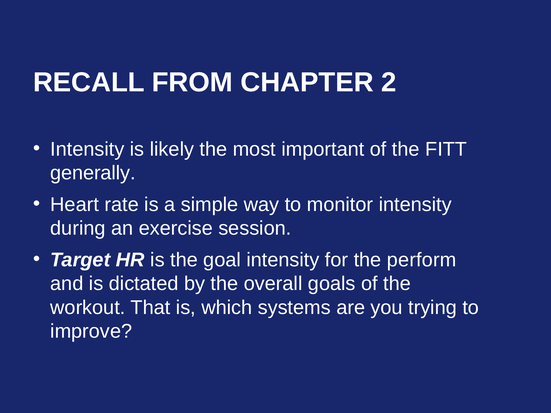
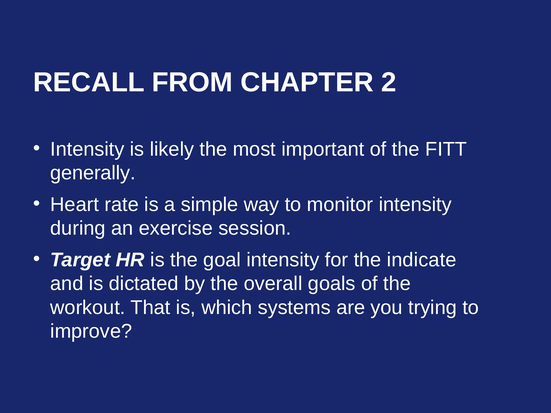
perform: perform -> indicate (422, 260)
